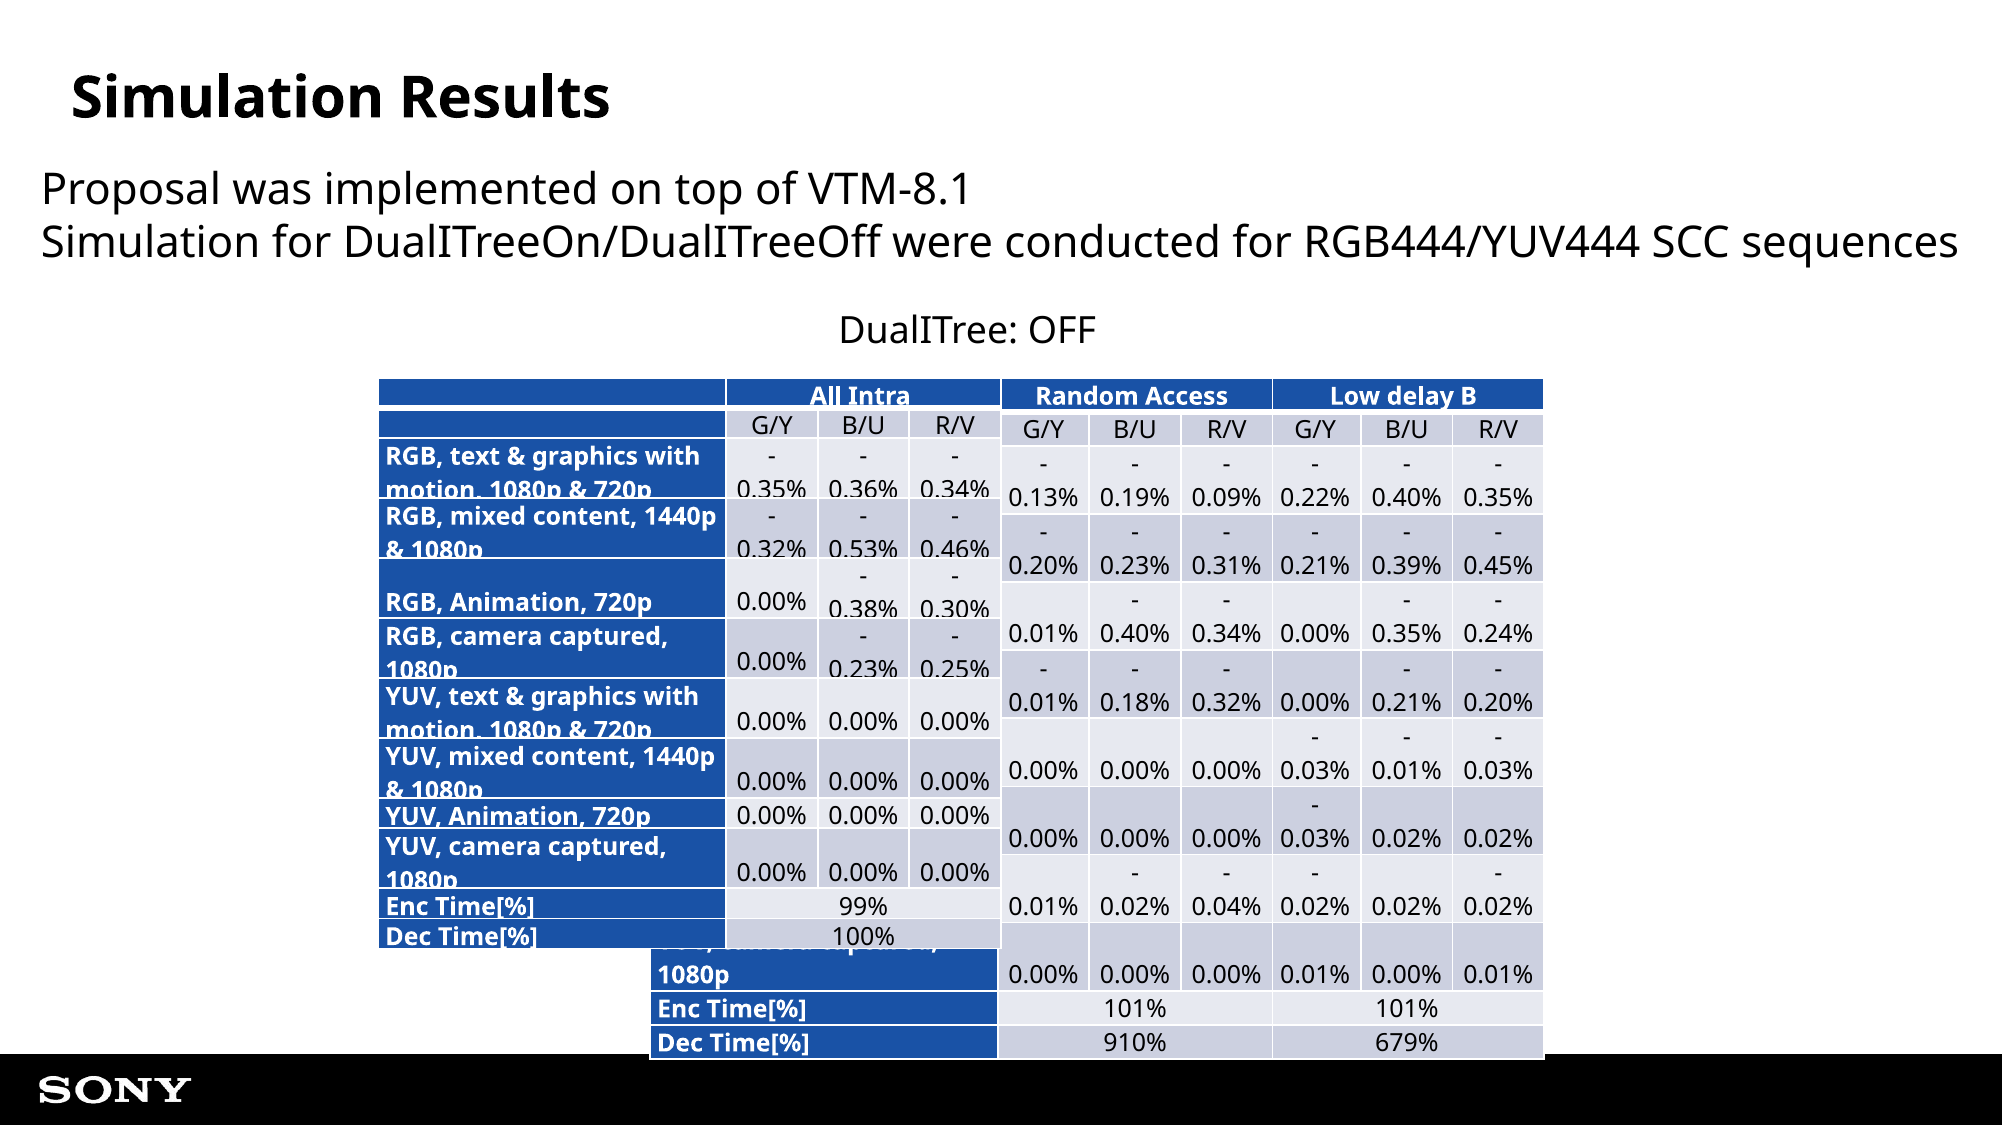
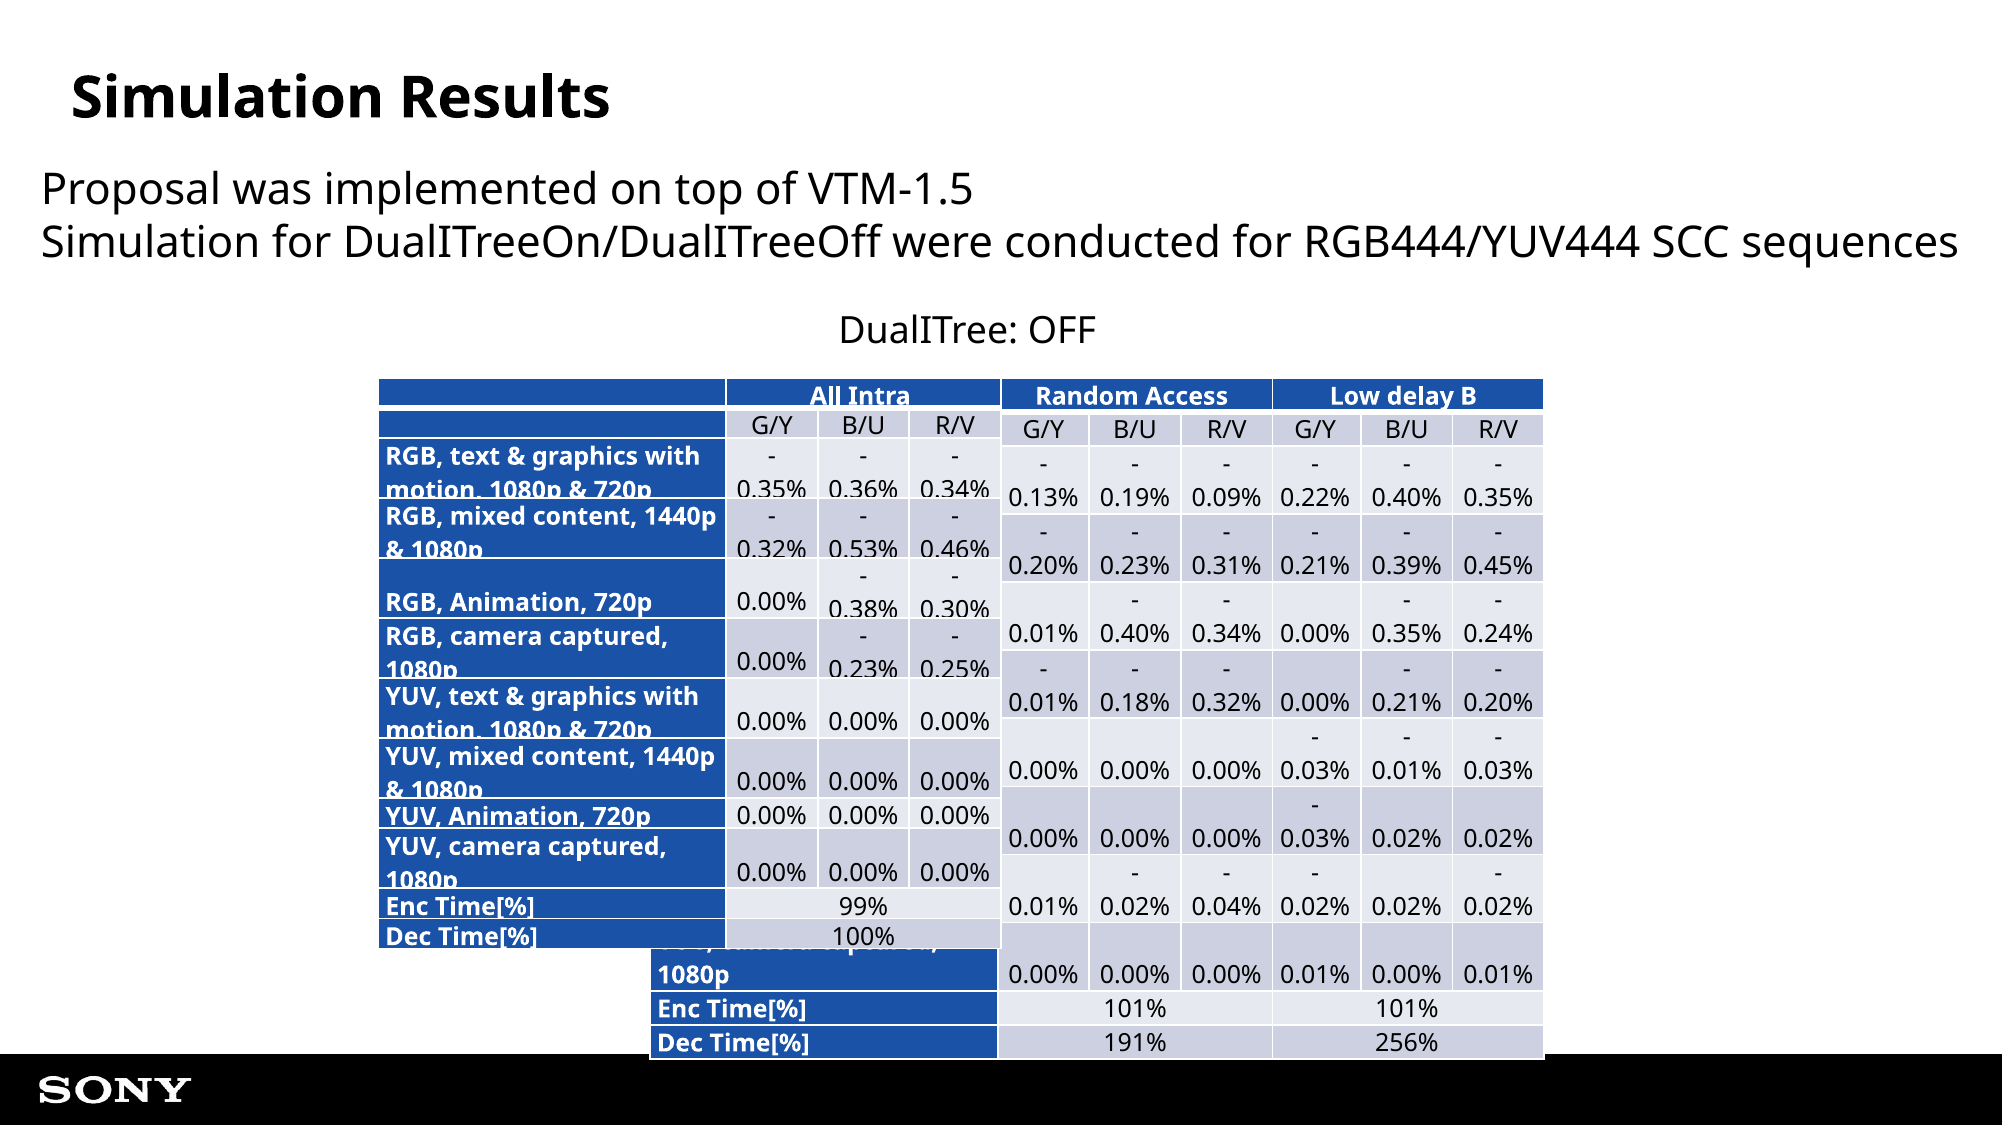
VTM-8.1: VTM-8.1 -> VTM-1.5 (891, 190)
910%: 910% -> 191% (1135, 1043)
679%: 679% -> 256% (1407, 1043)
